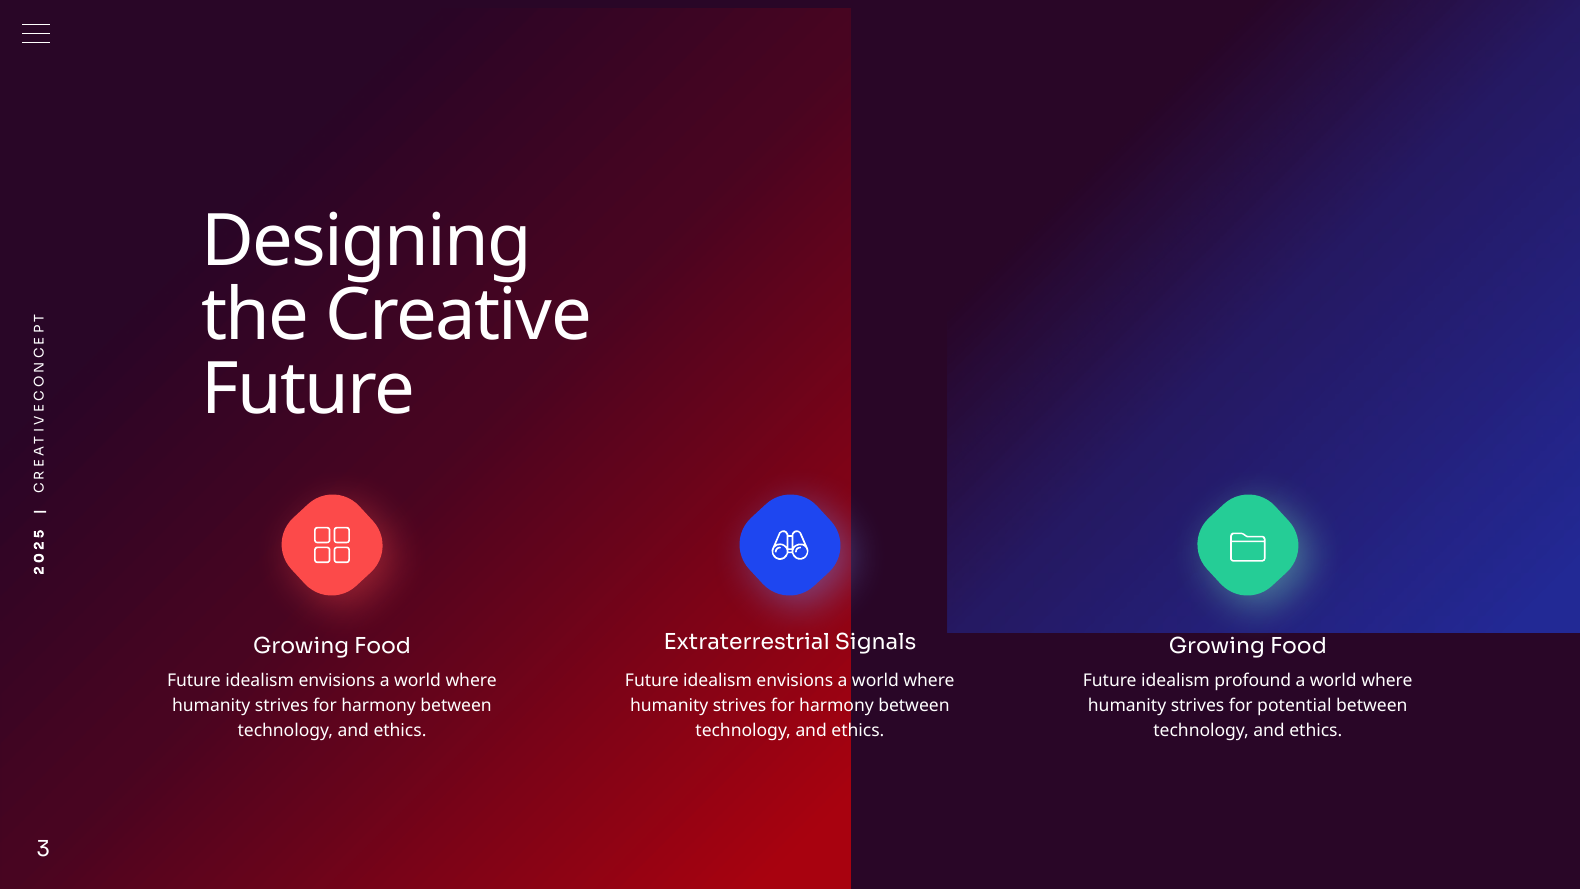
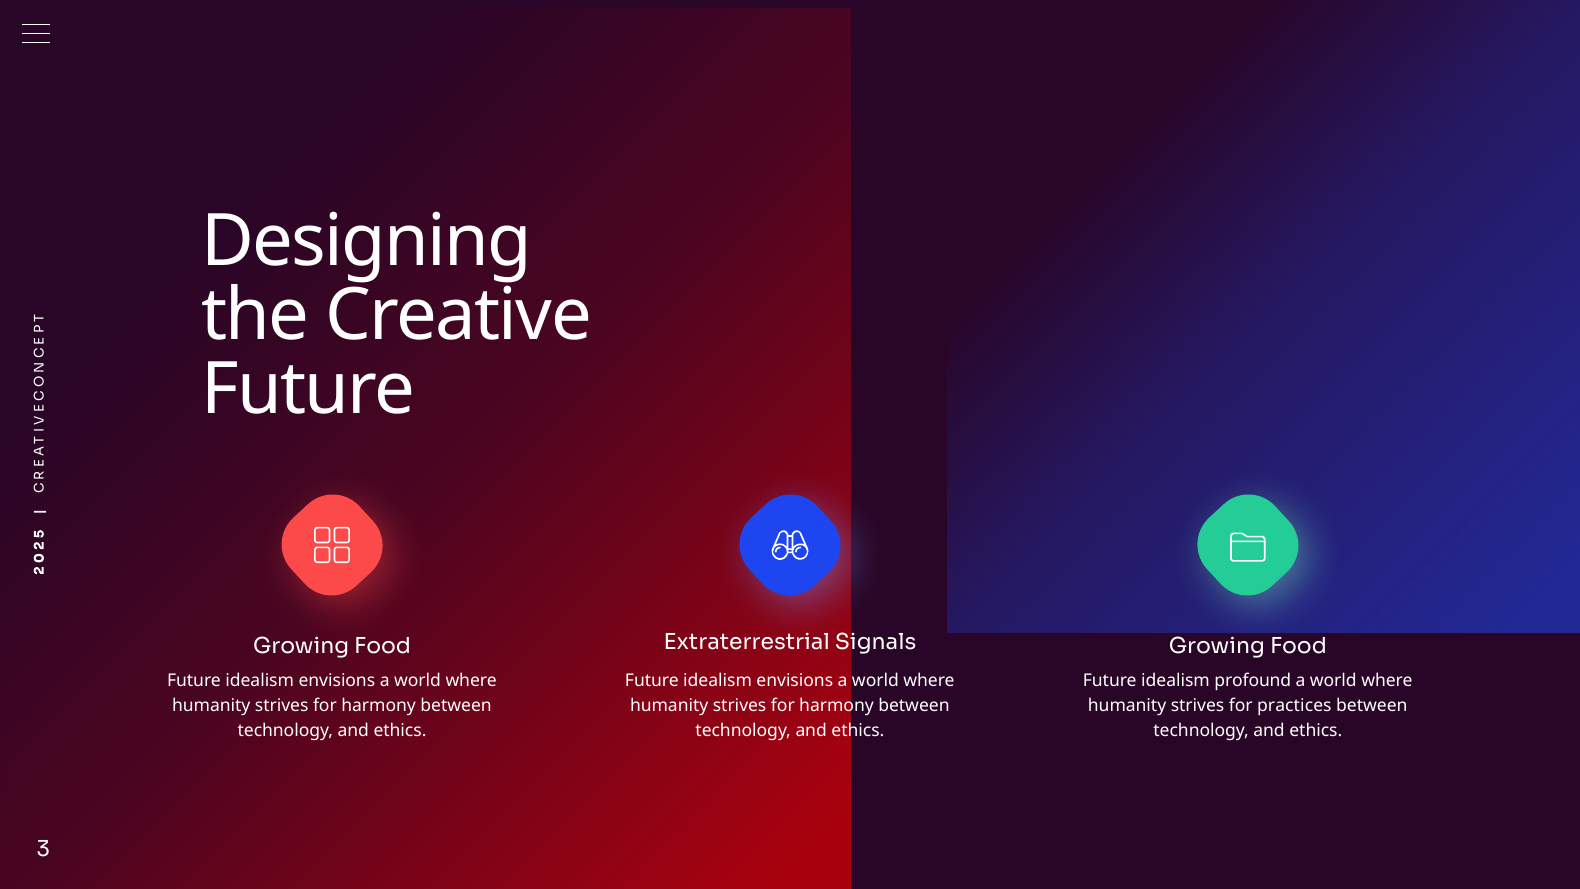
potential: potential -> practices (1294, 705)
